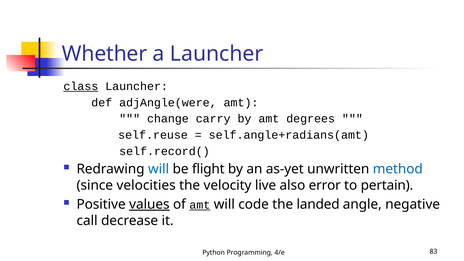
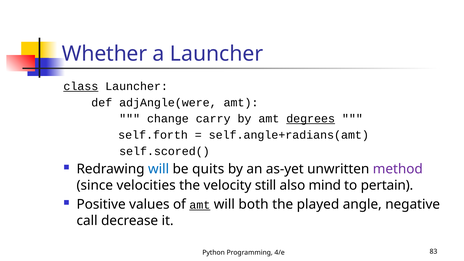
degrees underline: none -> present (311, 119)
self.reuse: self.reuse -> self.forth (153, 135)
self.record(: self.record( -> self.scored( (164, 151)
flight: flight -> quits (208, 169)
method colour: blue -> purple (398, 169)
live: live -> still (266, 185)
error: error -> mind (325, 185)
values underline: present -> none (149, 204)
code: code -> both (254, 204)
landed: landed -> played (318, 204)
